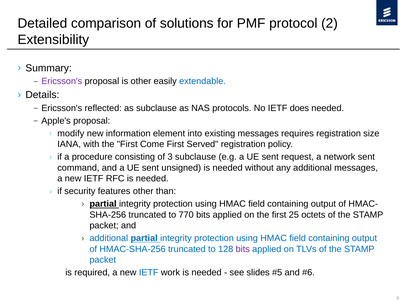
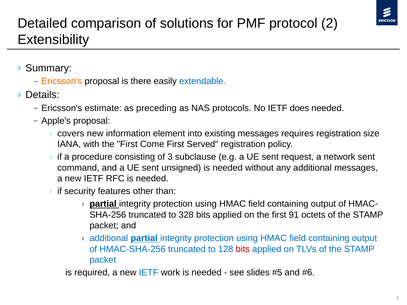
Ericsson's colour: purple -> orange (62, 81)
is other: other -> there (141, 81)
reflected: reflected -> estimate (103, 108)
as subclause: subclause -> preceding (156, 108)
modify: modify -> covers (71, 134)
770: 770 -> 328 (186, 215)
25: 25 -> 91 (294, 215)
bits colour: purple -> red (243, 249)
